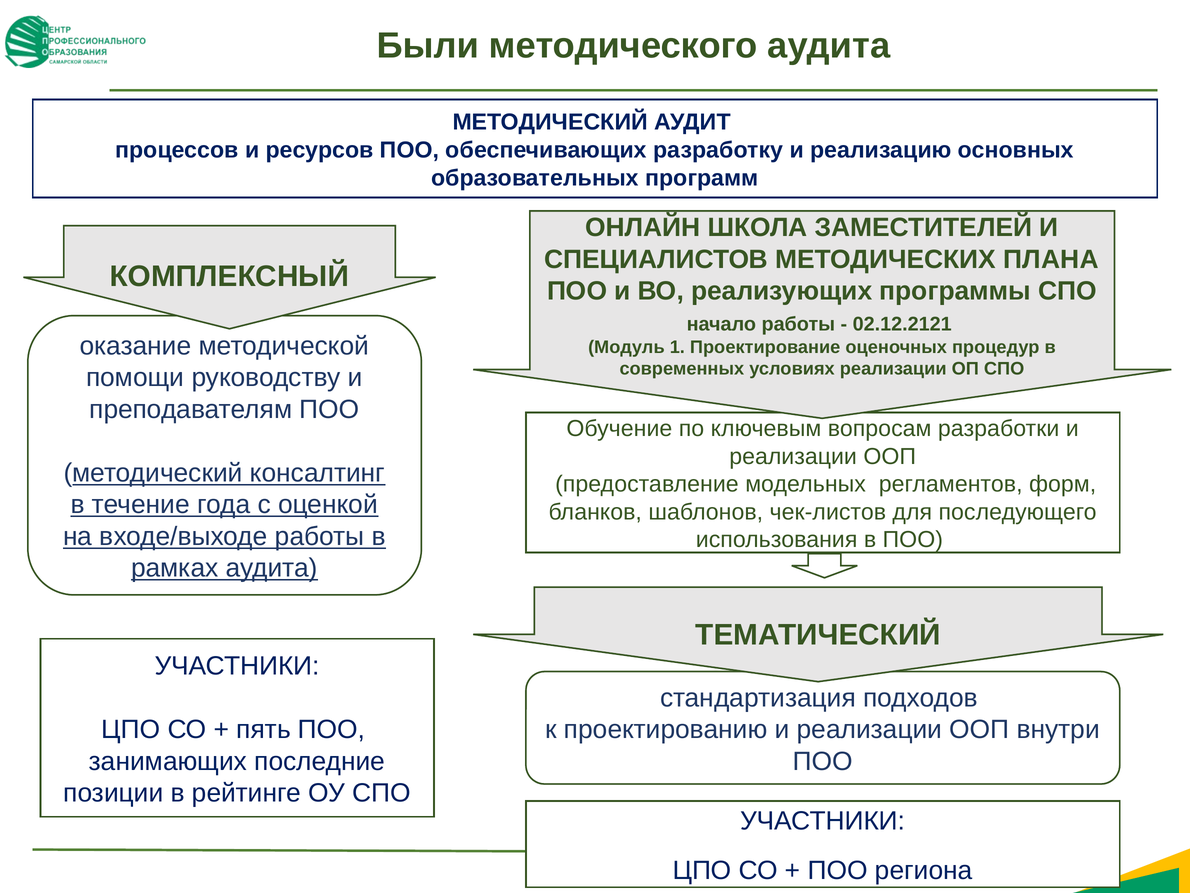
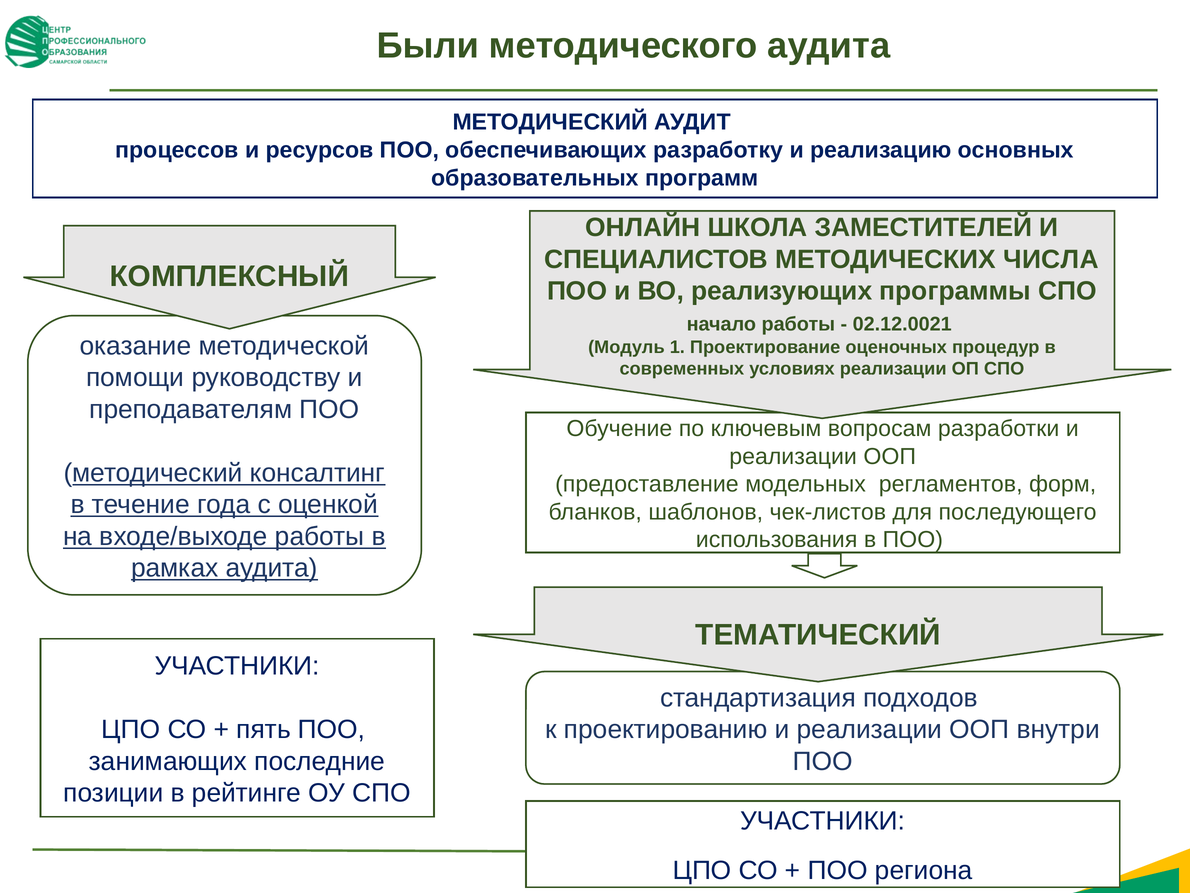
ПЛАНА: ПЛАНА -> ЧИСЛА (1051, 259)
02.12.2121: 02.12.2121 -> 02.12.0021 (902, 324)
